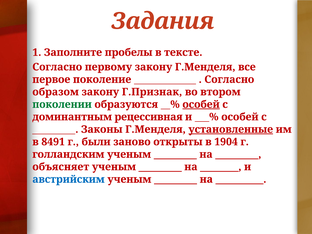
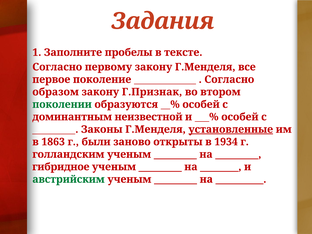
особей underline: present -> none (201, 104)
рецессивная: рецессивная -> неизвестной (149, 117)
8491: 8491 -> 1863 (53, 142)
1904: 1904 -> 1934 (226, 142)
объясняет: объясняет -> гибридное (61, 167)
австрийским colour: blue -> green (69, 179)
